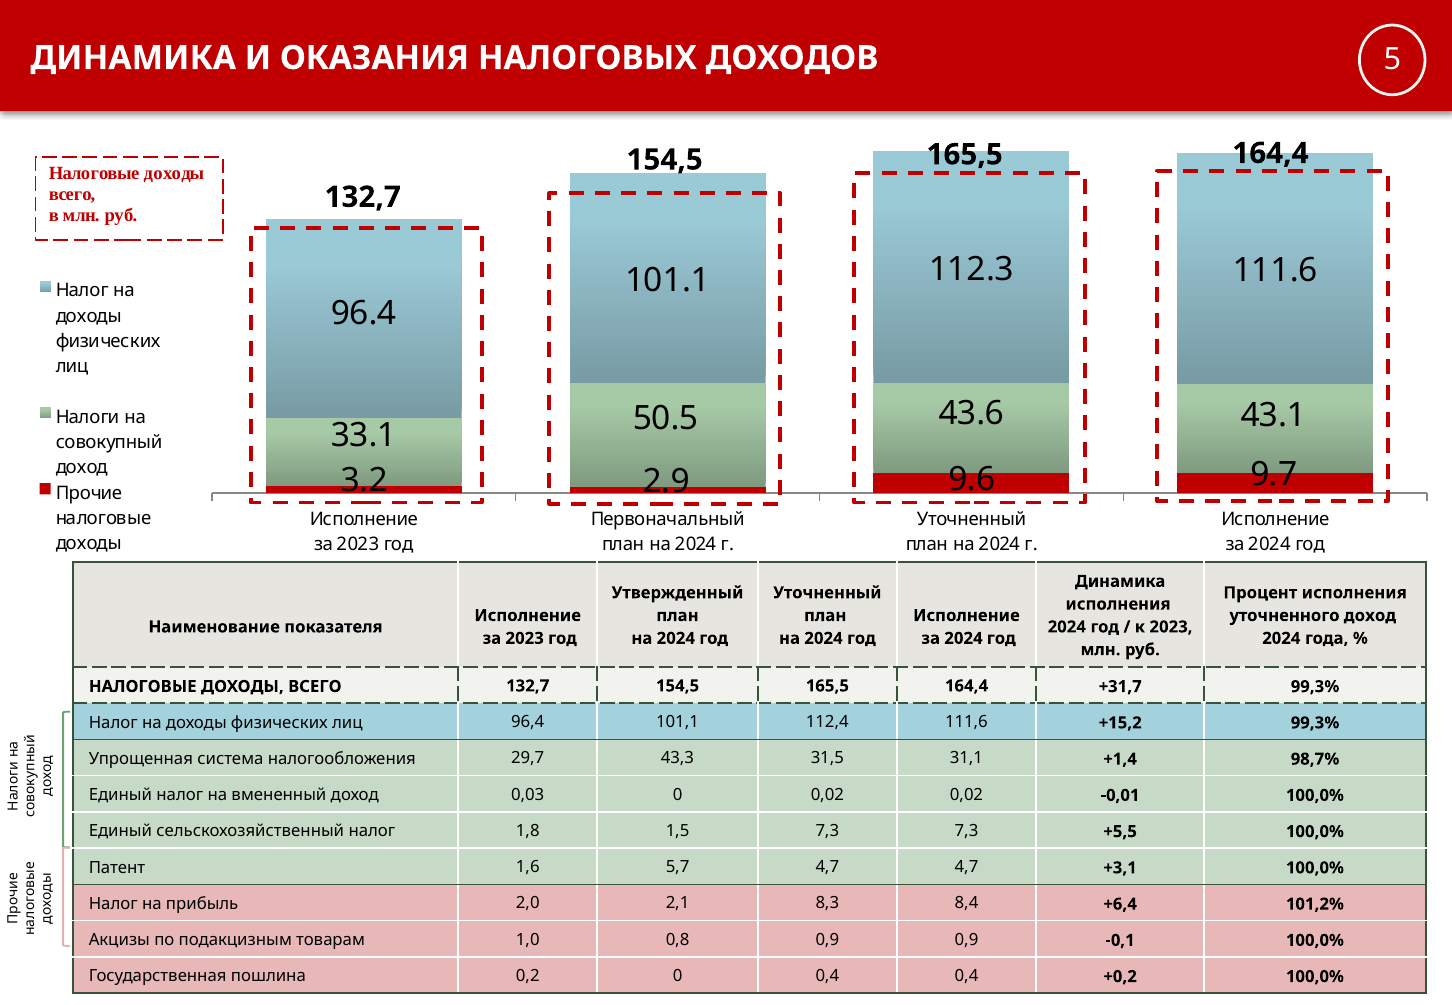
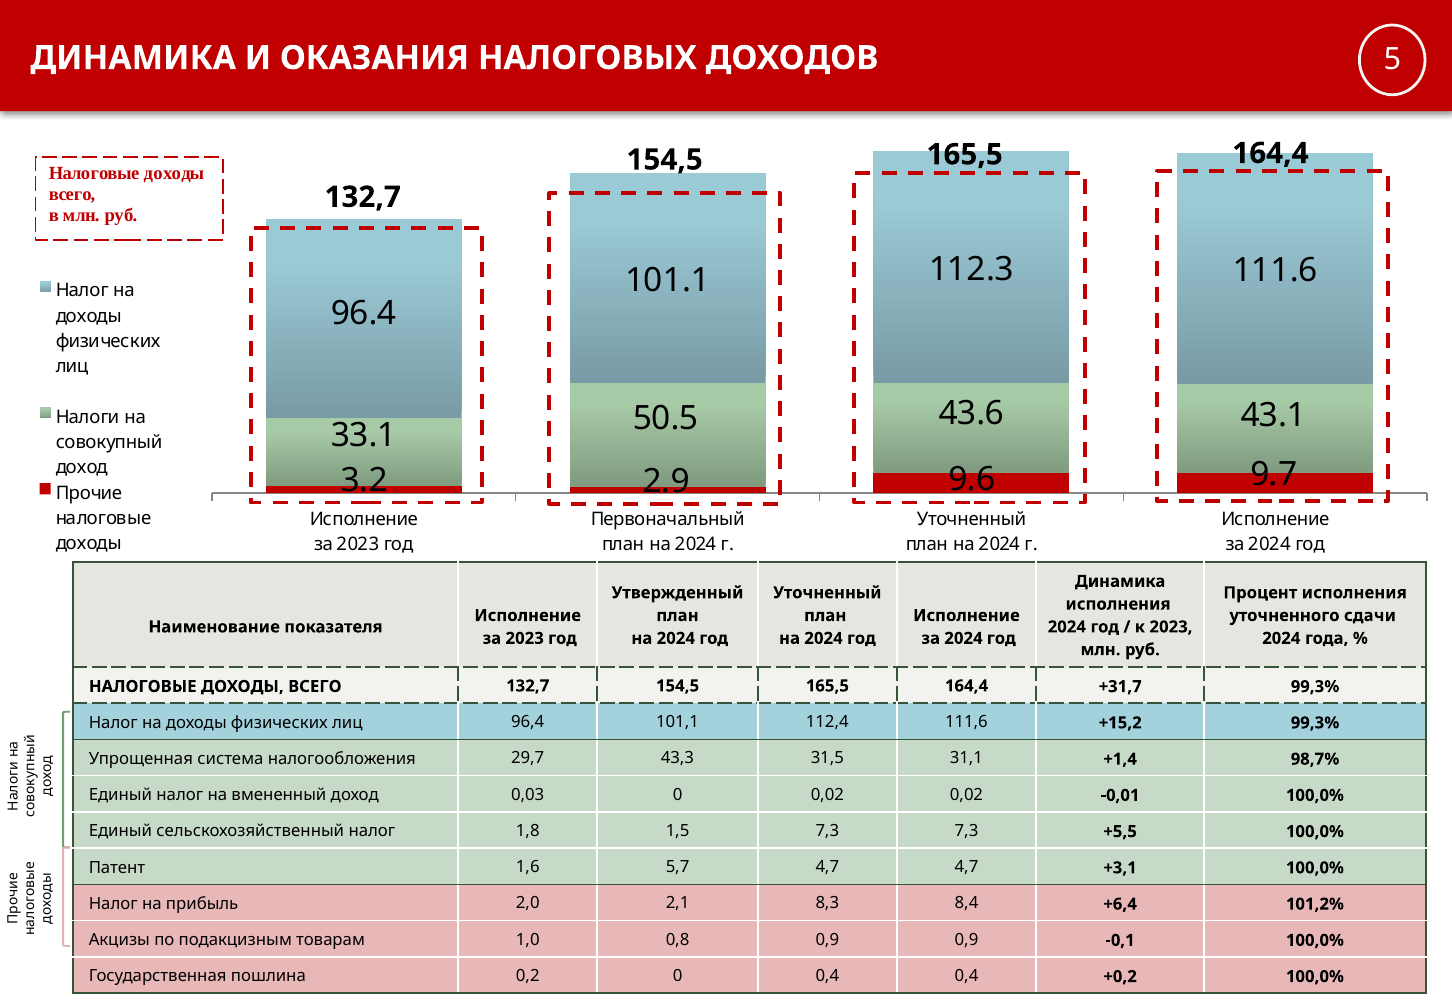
уточненного доход: доход -> сдачи (1370, 616)
